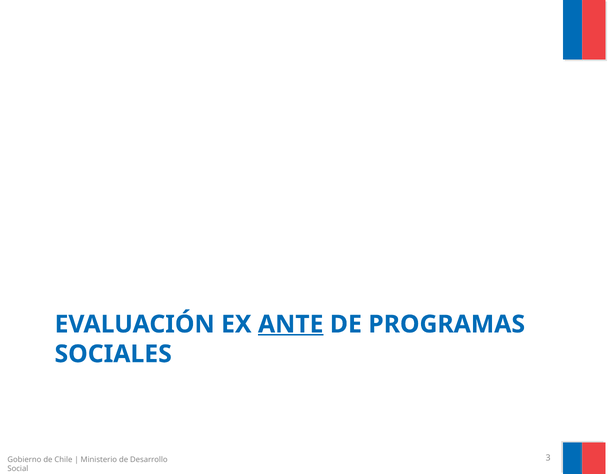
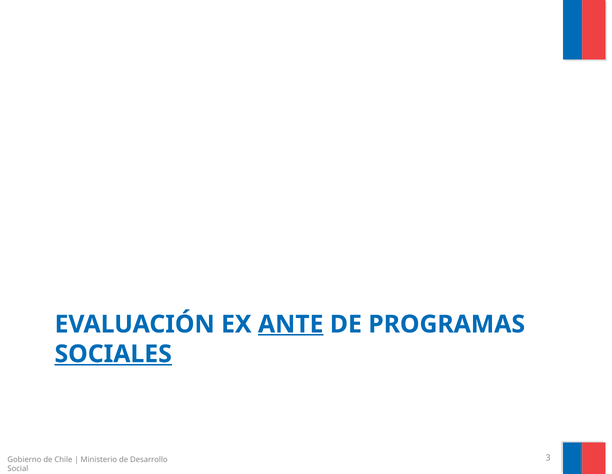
SOCIALES underline: none -> present (113, 354)
